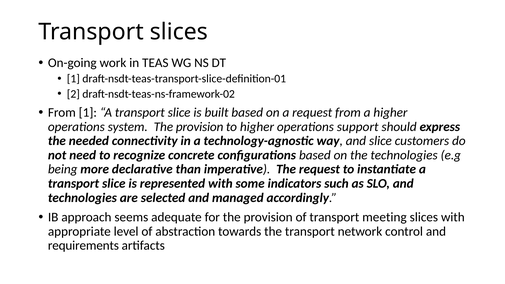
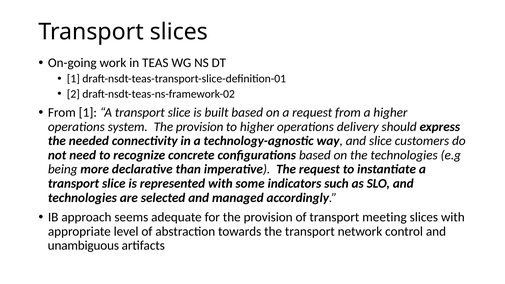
support: support -> delivery (358, 127)
requirements: requirements -> unambiguous (83, 246)
